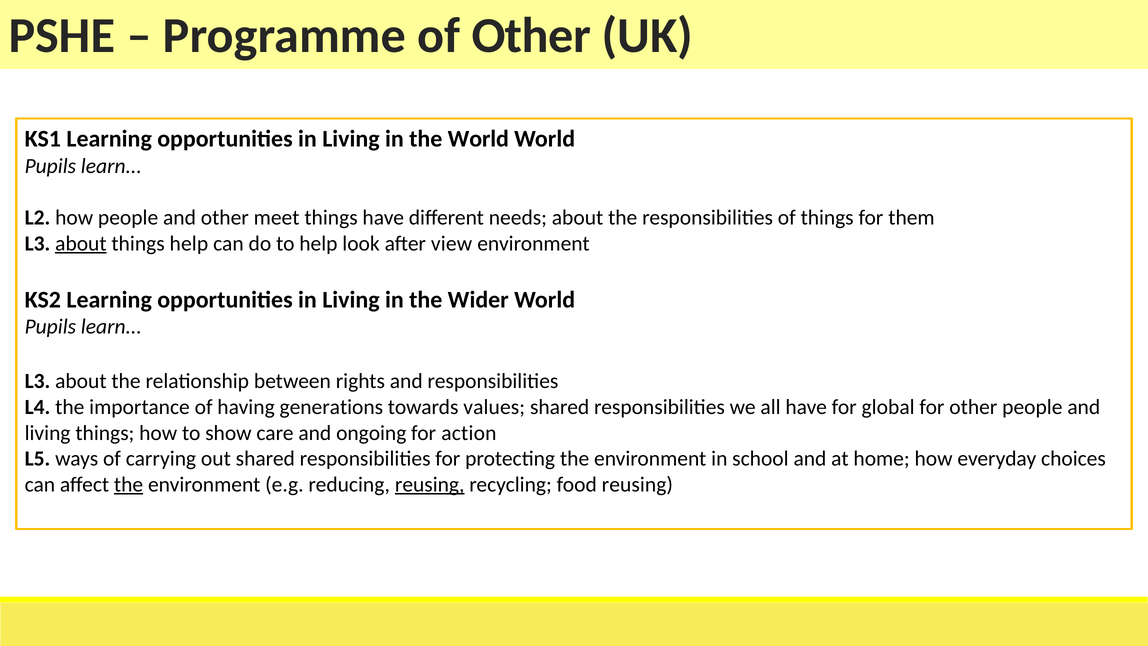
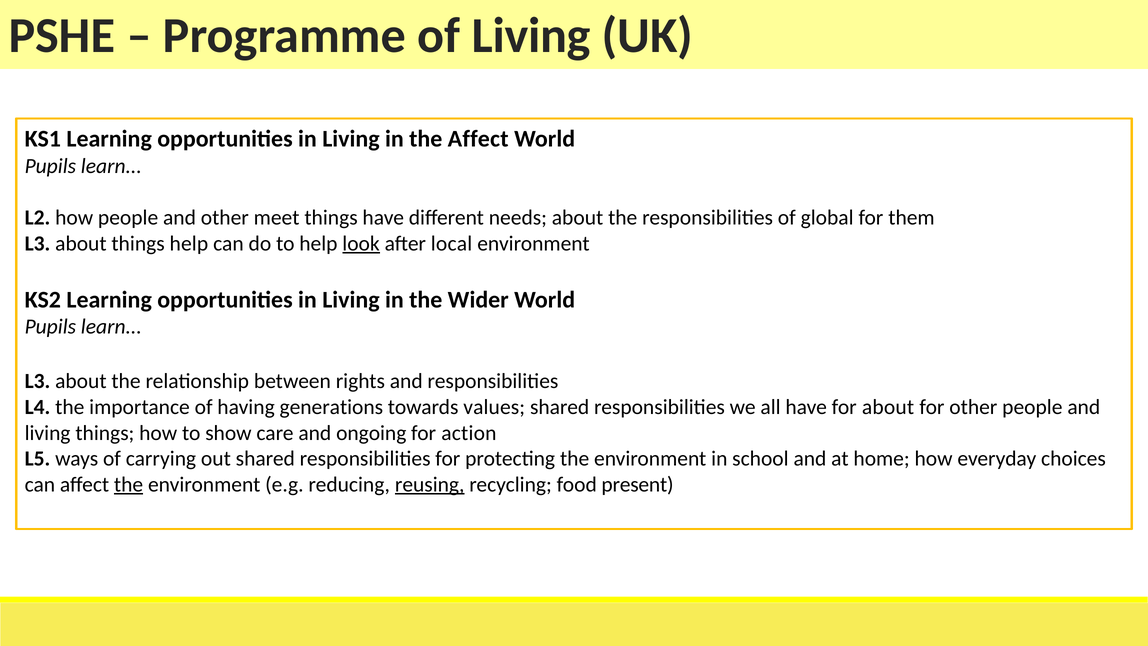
of Other: Other -> Living (531, 35)
the World: World -> Affect (478, 139)
of things: things -> global (827, 218)
about underline: present -> none (81, 243)
look underline: none -> present (361, 243)
view: view -> local (452, 243)
for global: global -> about (888, 407)
food reusing: reusing -> present (637, 484)
